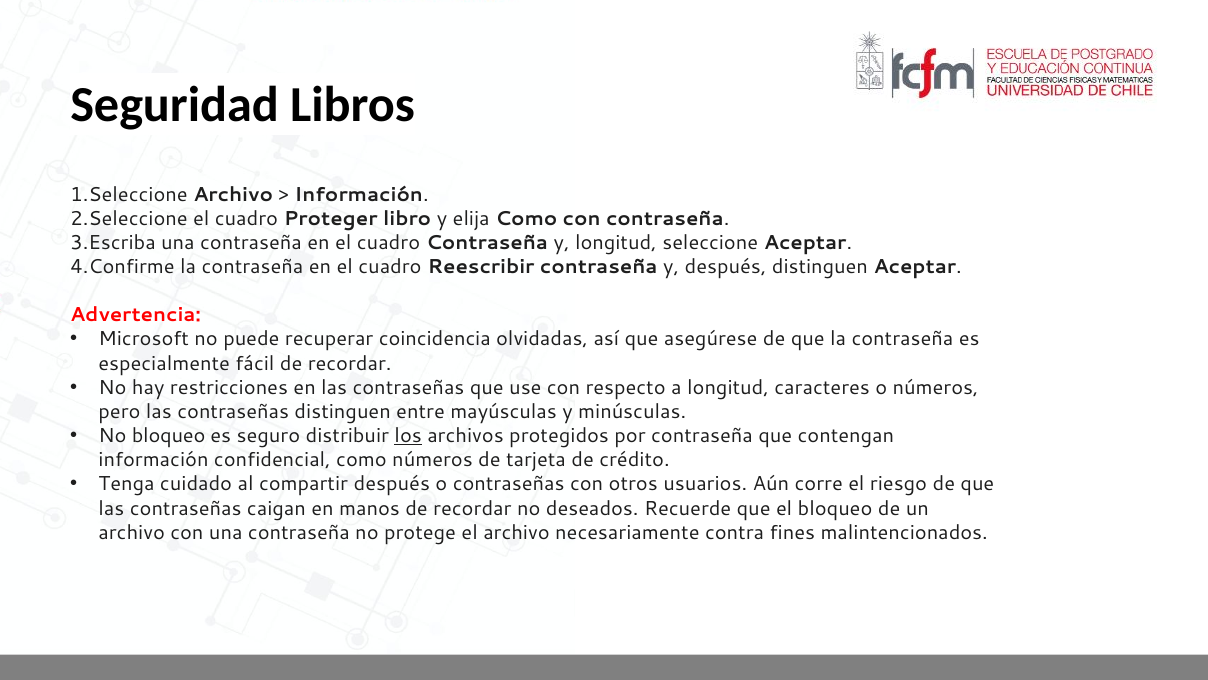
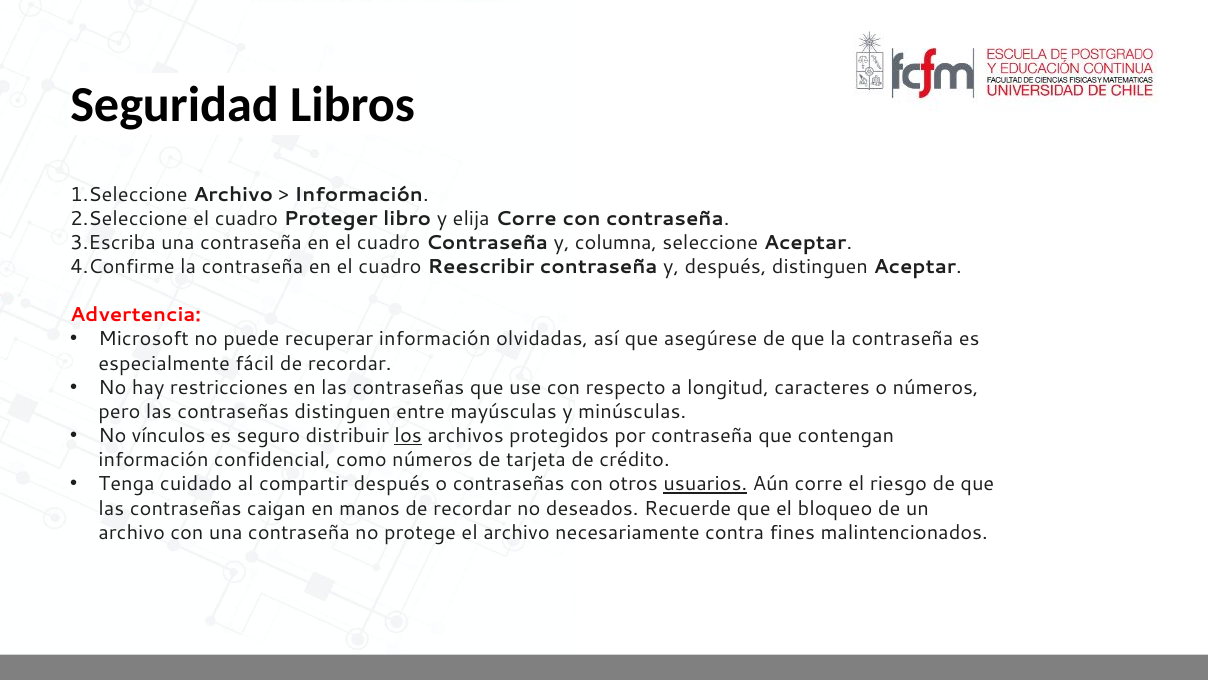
elija Como: Como -> Corre (526, 218)
y longitud: longitud -> columna (616, 243)
recuperar coincidencia: coincidencia -> información (435, 339)
No bloqueo: bloqueo -> vínculos (169, 436)
usuarios underline: none -> present (705, 484)
